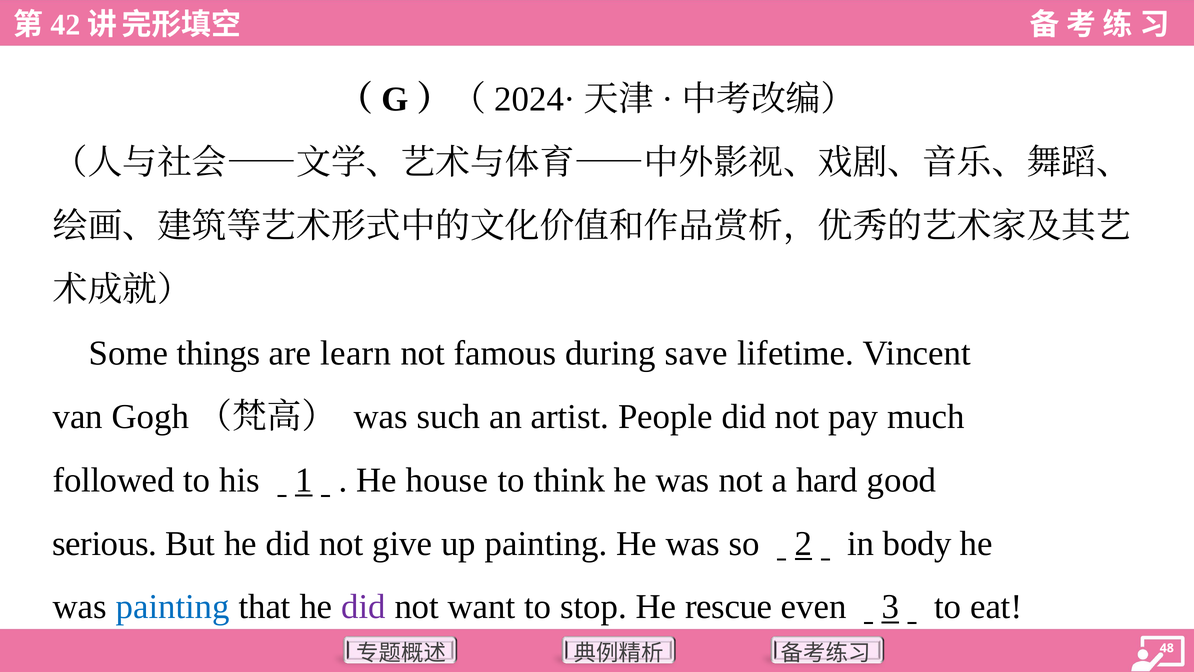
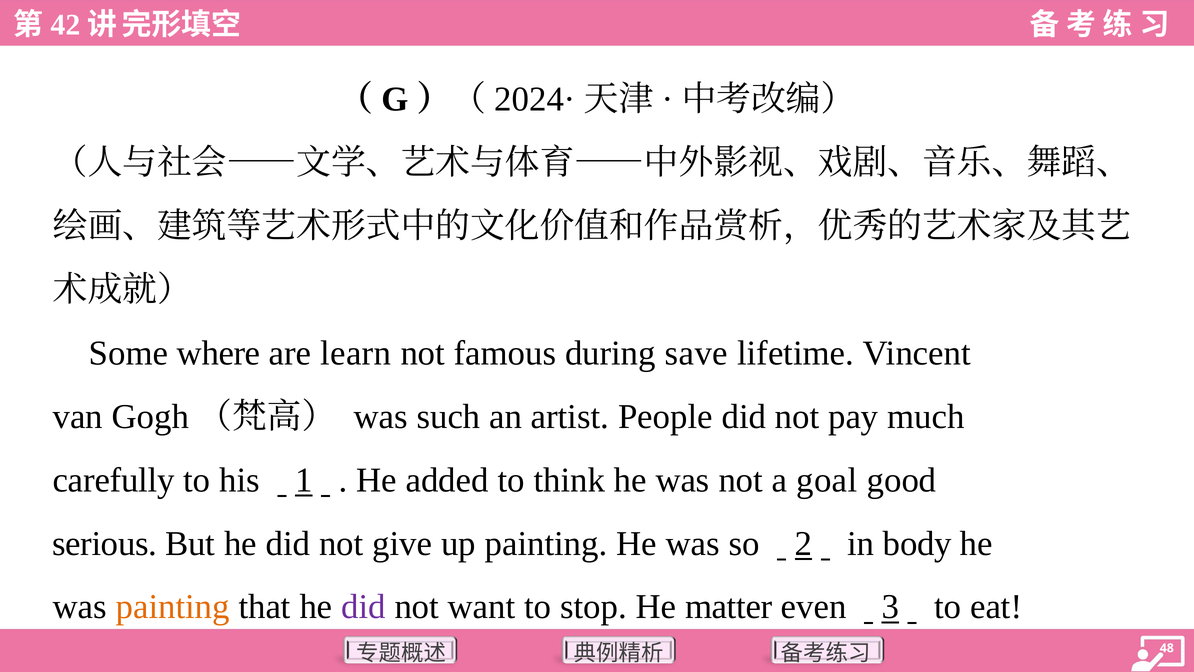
things: things -> where (219, 353)
followed: followed -> carefully (114, 480)
house: house -> added (447, 480)
hard: hard -> goal (827, 480)
painting colour: blue -> orange (173, 607)
rescue: rescue -> matter (729, 607)
